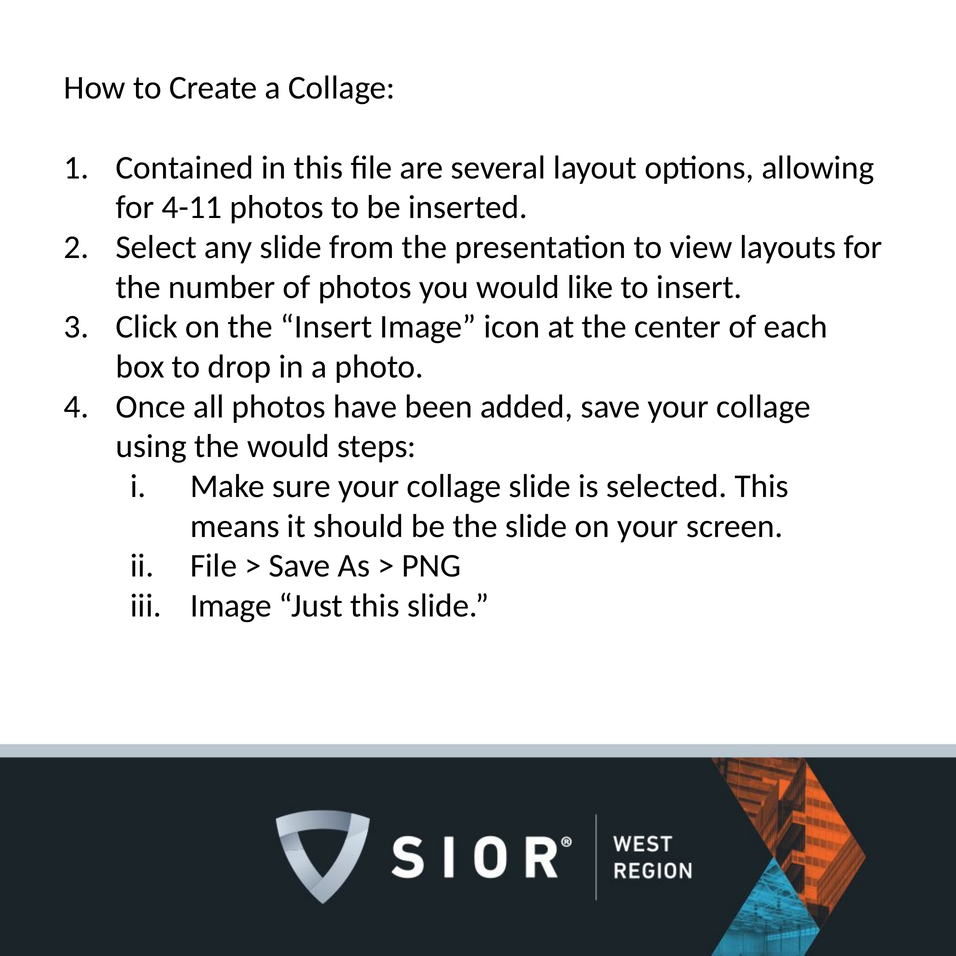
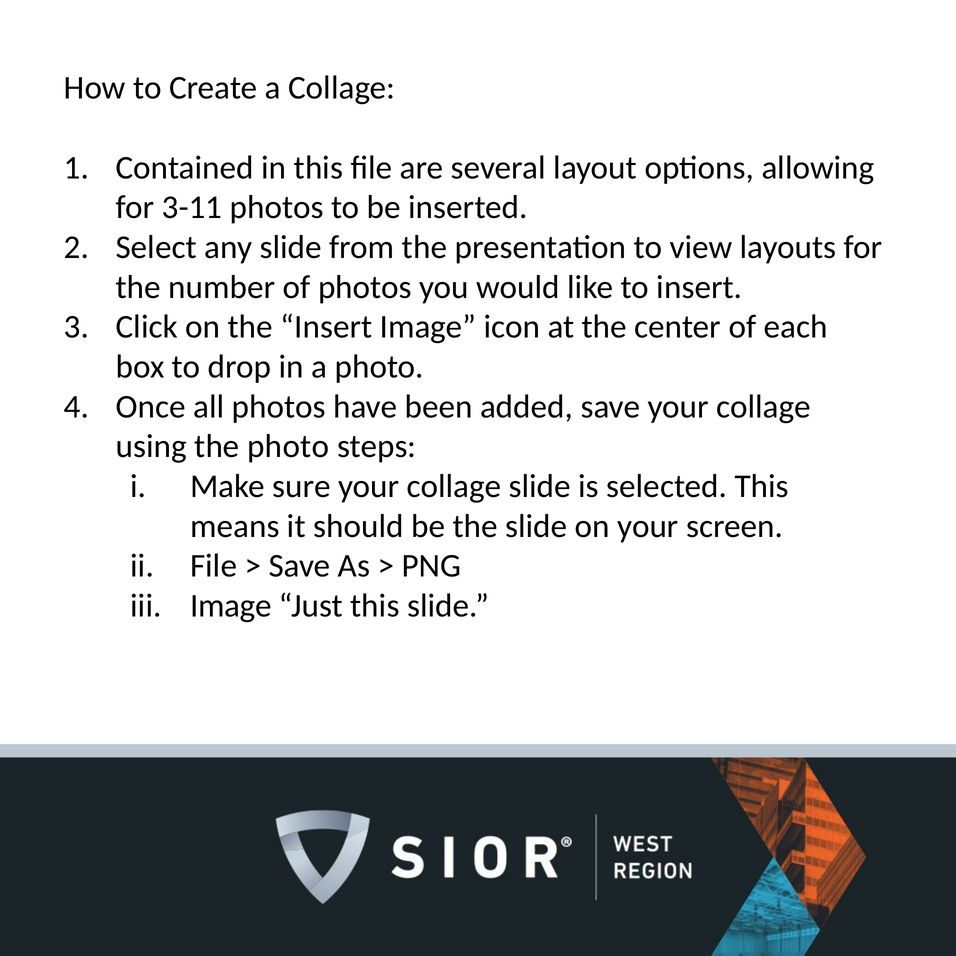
4-11: 4-11 -> 3-11 (192, 207)
the would: would -> photo (288, 446)
